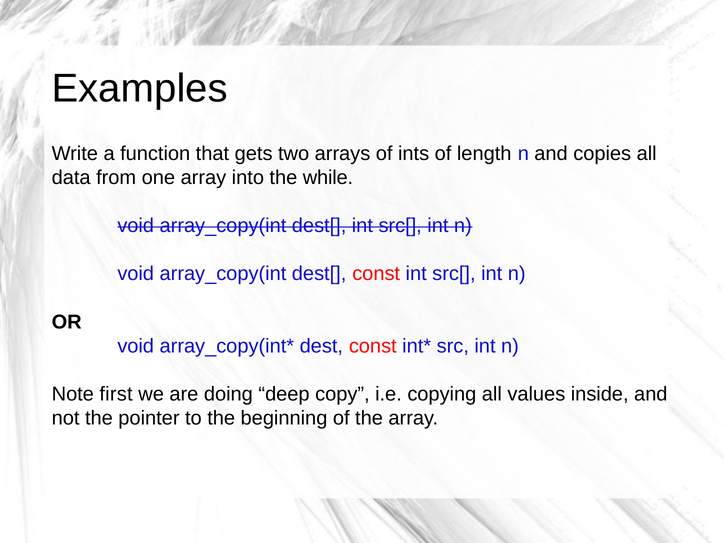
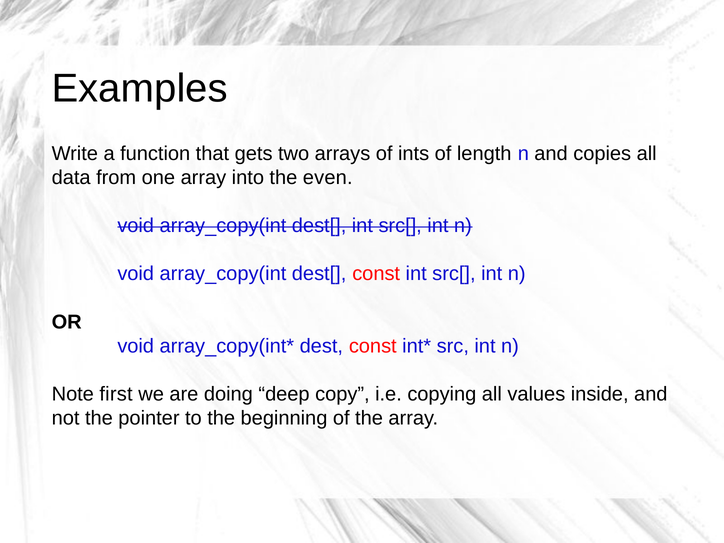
while: while -> even (328, 177)
